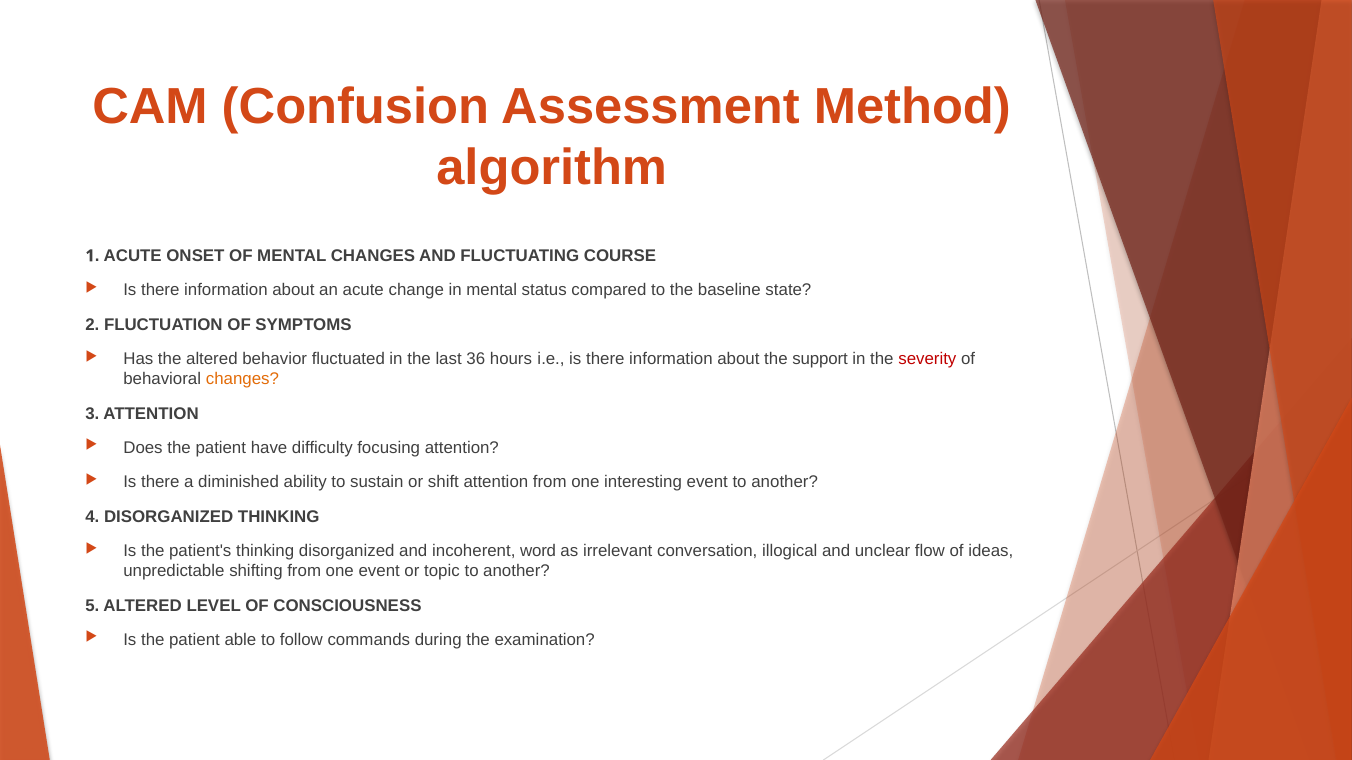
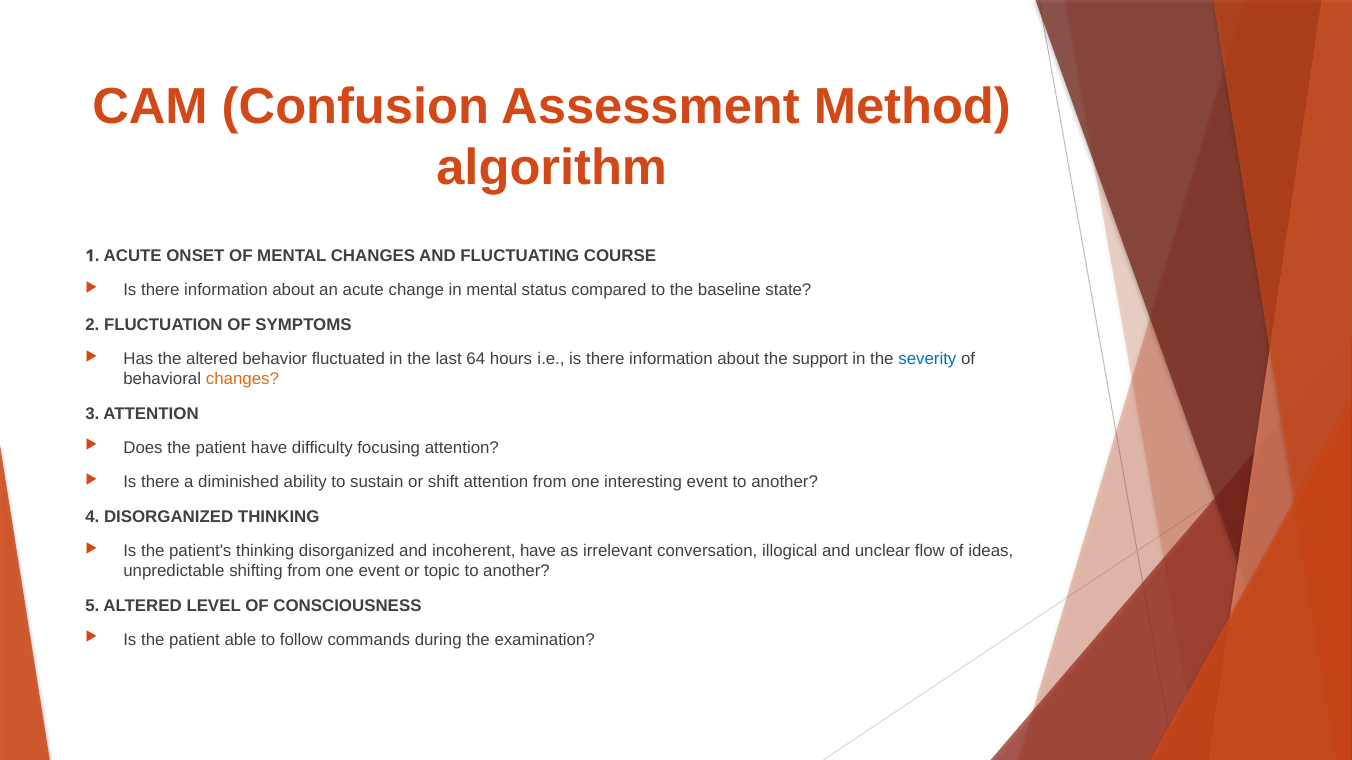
36: 36 -> 64 (476, 359)
severity colour: red -> blue (927, 359)
incoherent word: word -> have (538, 551)
